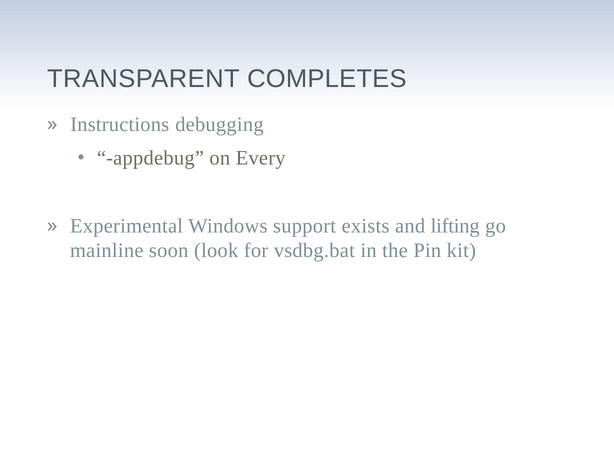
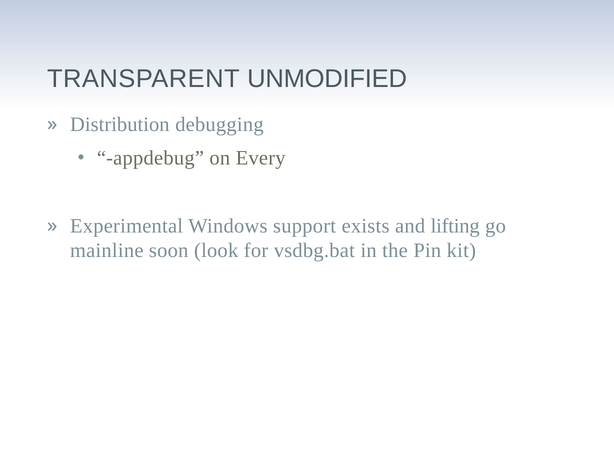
COMPLETES: COMPLETES -> UNMODIFIED (327, 79)
Instructions: Instructions -> Distribution (120, 124)
